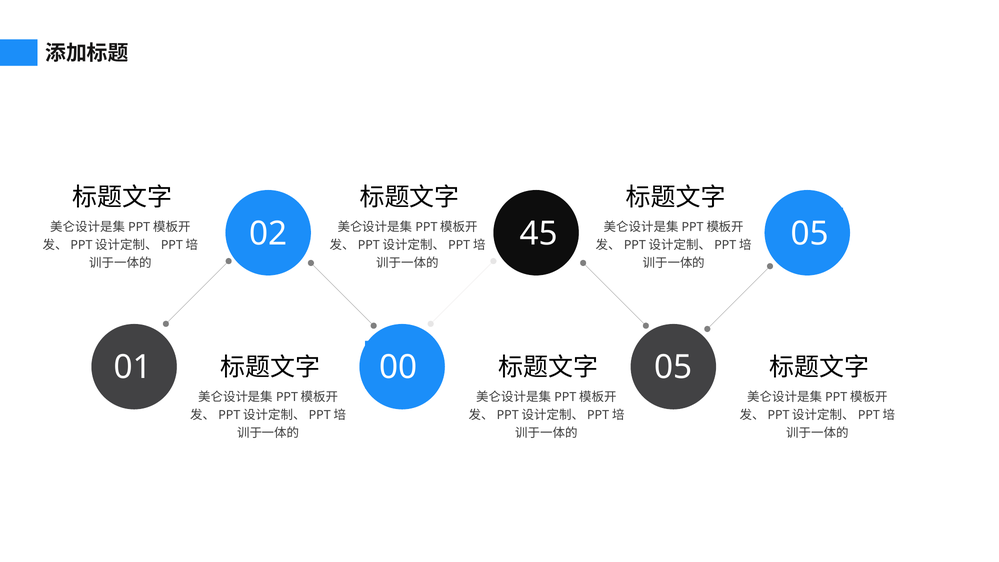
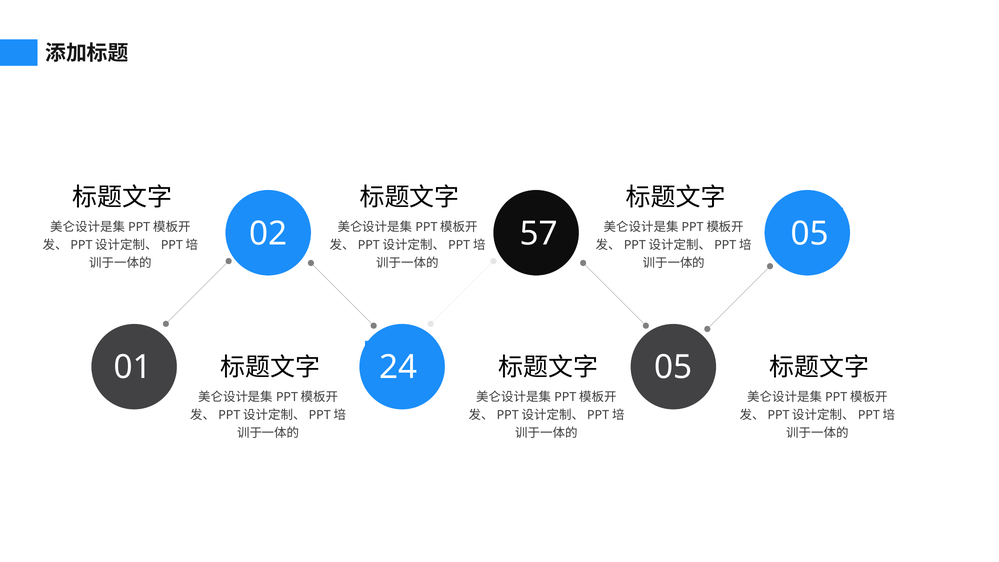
45: 45 -> 57 (539, 234)
00: 00 -> 24 (398, 367)
